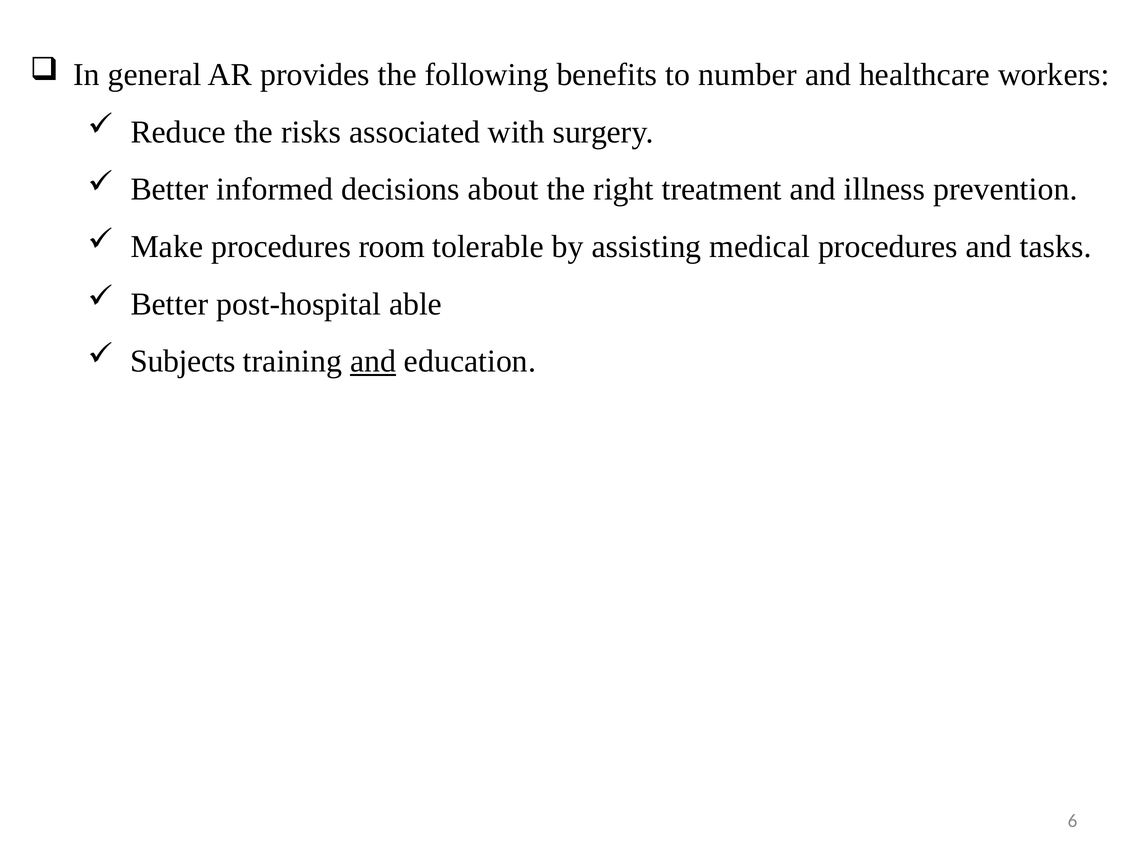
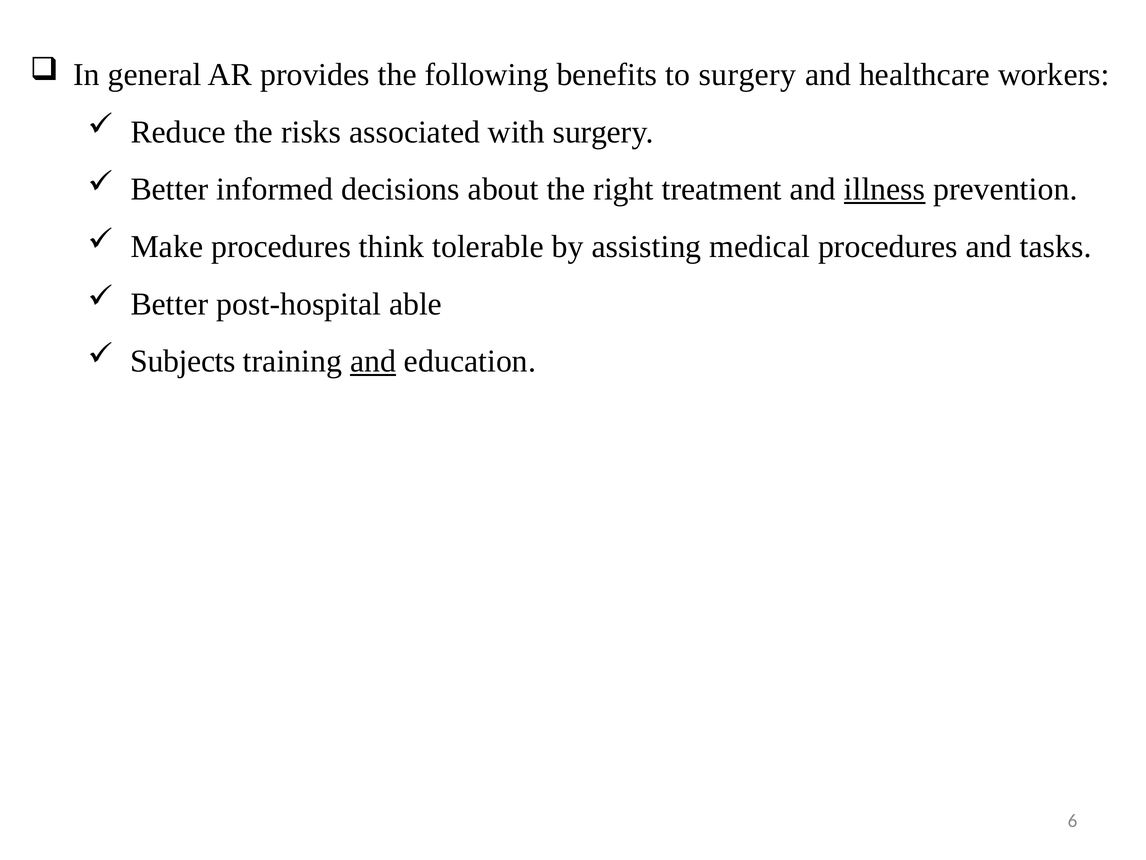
to number: number -> surgery (747, 75)
illness underline: none -> present (885, 189)
room: room -> think (392, 247)
